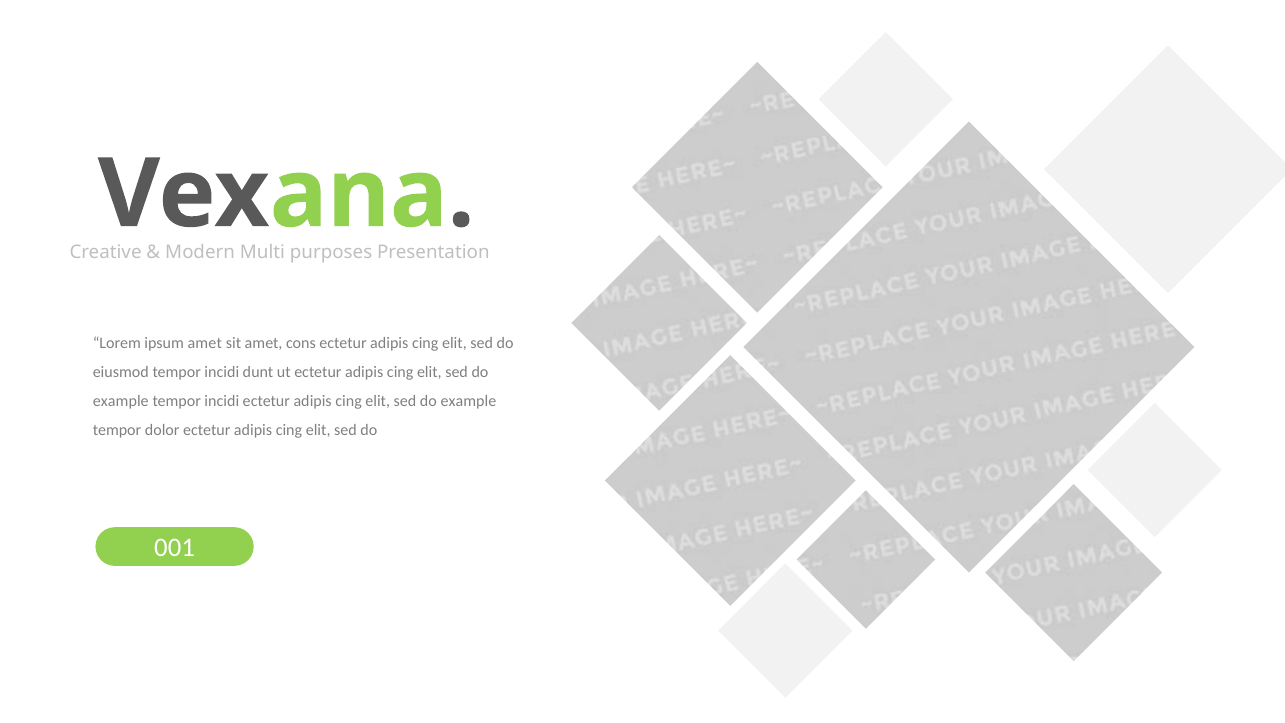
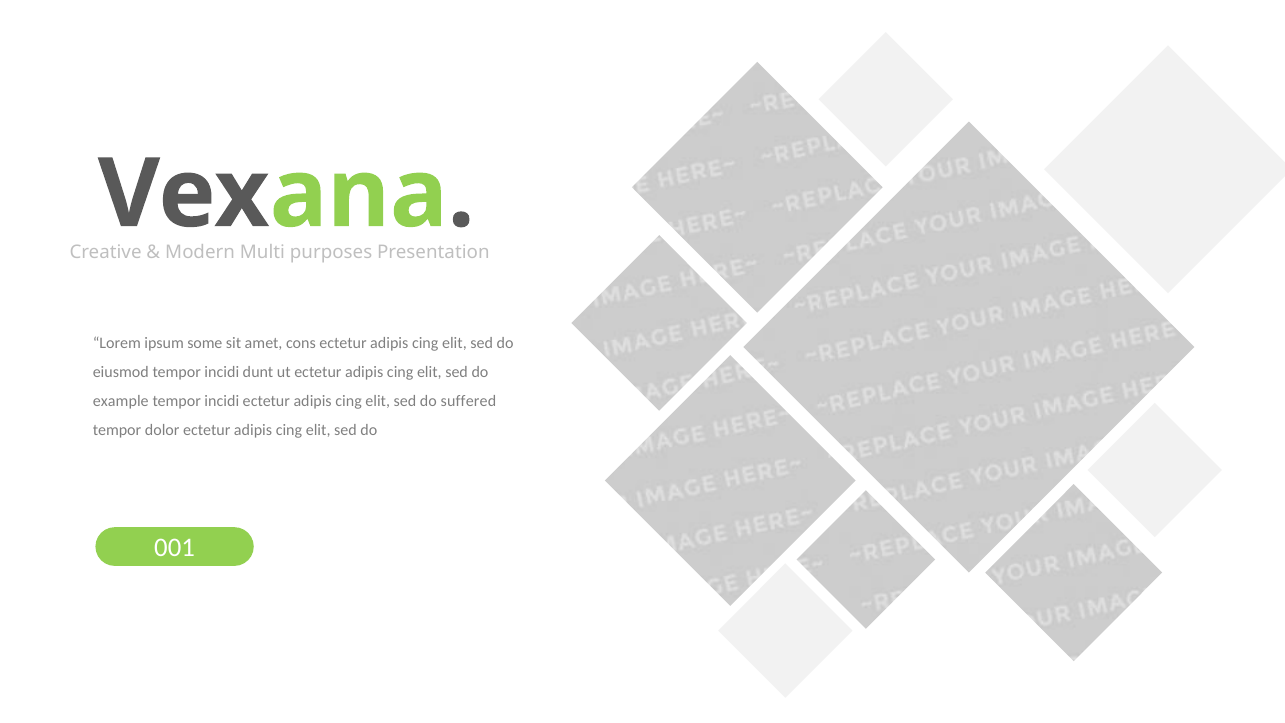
ipsum amet: amet -> some (205, 343)
example: example -> suffered (468, 401)
